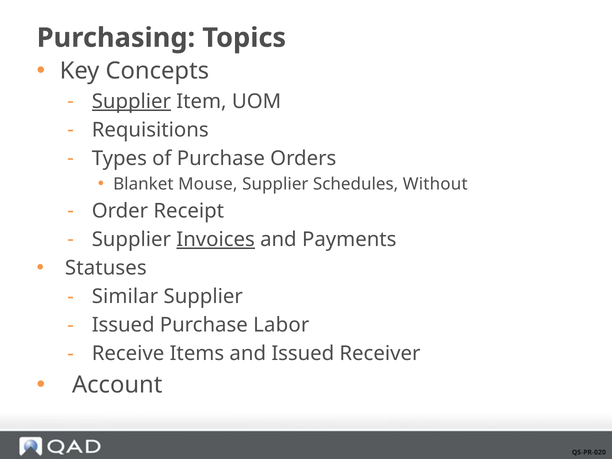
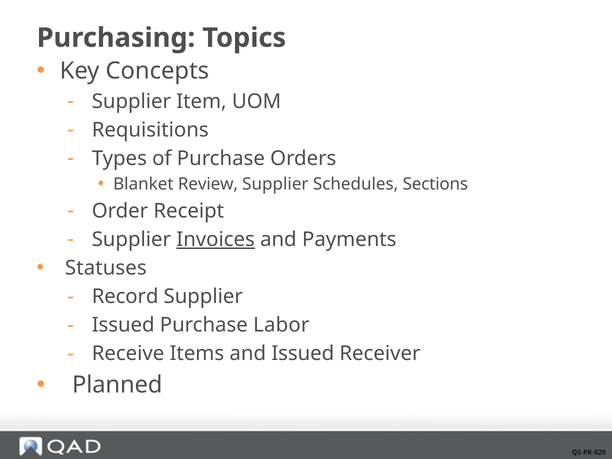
Supplier underline: present -> none (131, 101)
Mouse: Mouse -> Review (208, 184)
Without: Without -> Sections (435, 184)
Similar: Similar -> Record (125, 297)
Account: Account -> Planned (117, 385)
